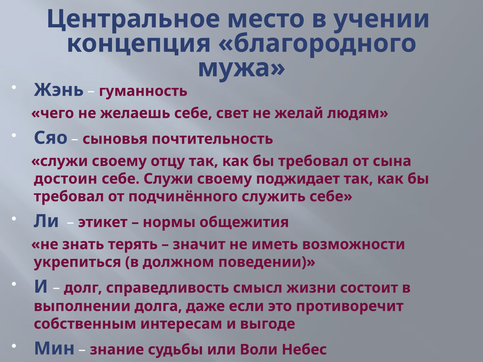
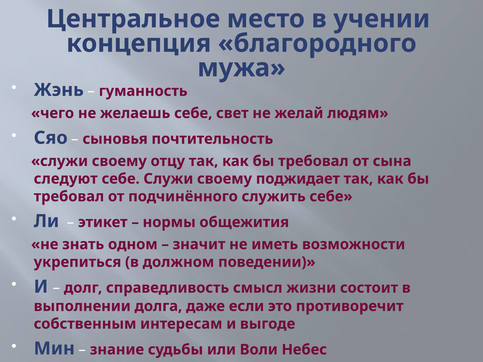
достоин: достоин -> следуют (66, 179)
терять: терять -> одном (133, 245)
